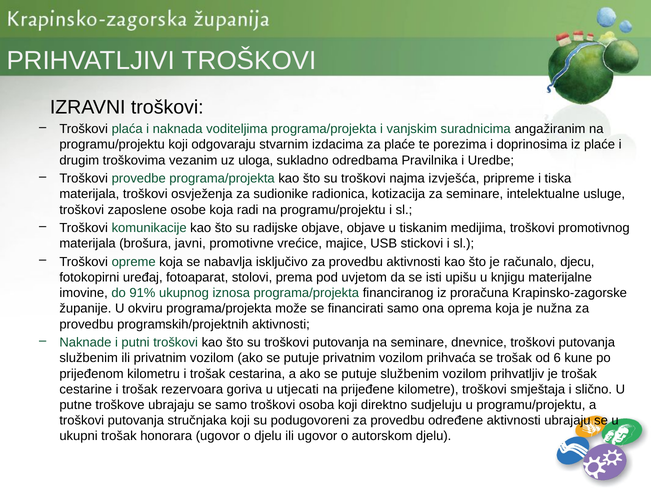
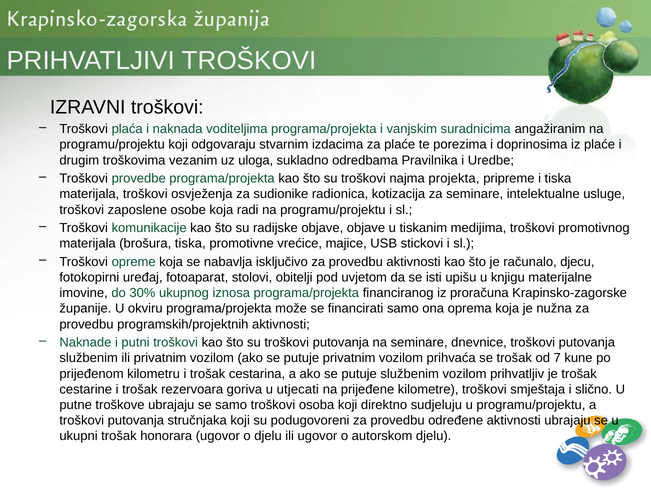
izvješća: izvješća -> projekta (454, 179)
brošura javni: javni -> tiska (190, 244)
prema: prema -> obitelji (294, 278)
91%: 91% -> 30% (142, 293)
6: 6 -> 7 (557, 358)
